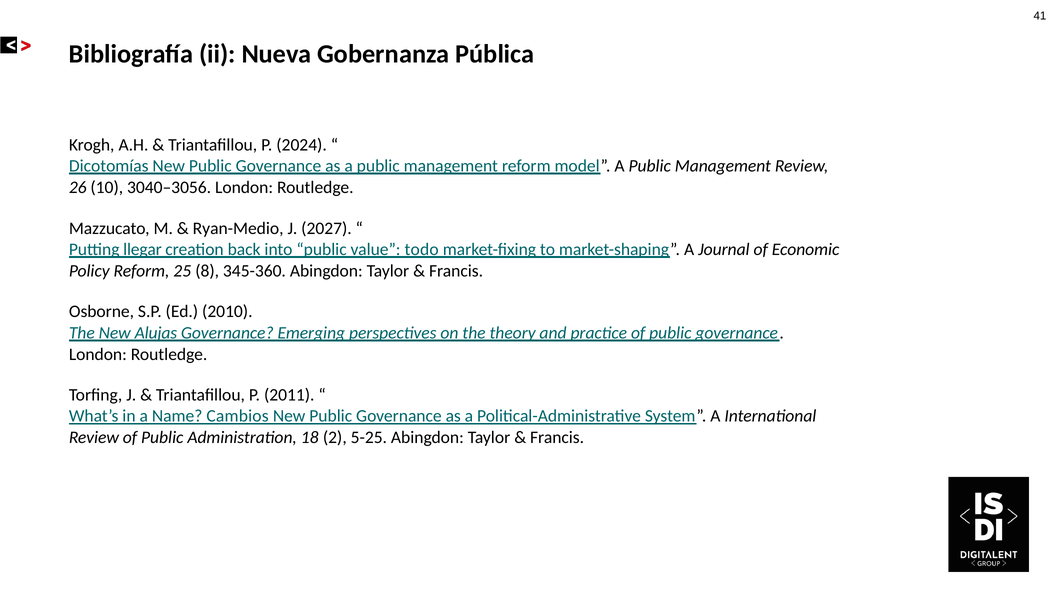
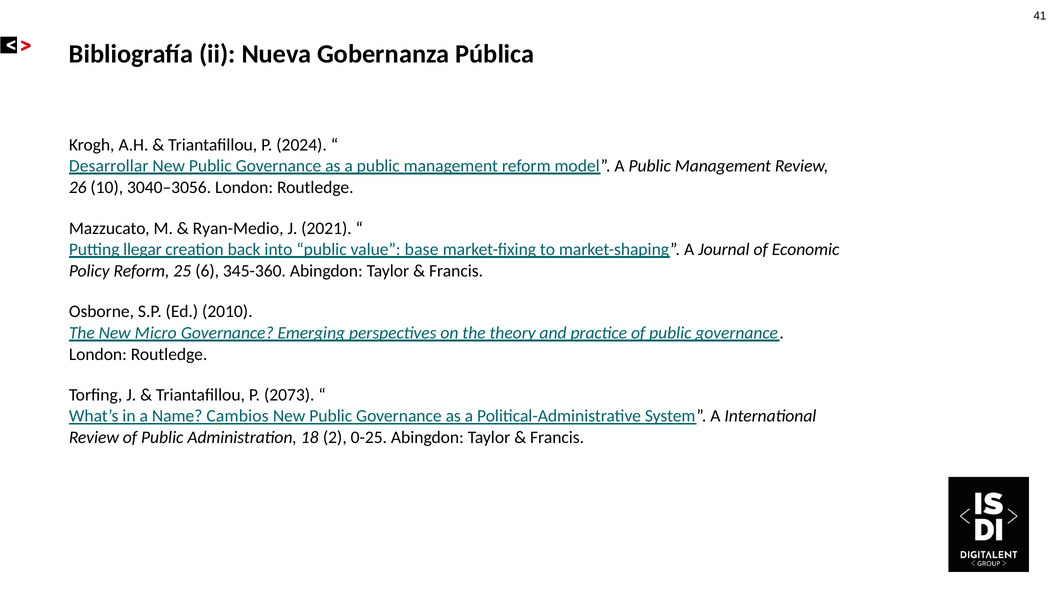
Dicotomías: Dicotomías -> Desarrollar (109, 166)
2027: 2027 -> 2021 (326, 228)
todo: todo -> base (422, 249)
8: 8 -> 6 (207, 271)
Alujas: Alujas -> Micro (156, 333)
2011: 2011 -> 2073 (289, 395)
5-25: 5-25 -> 0-25 (369, 438)
